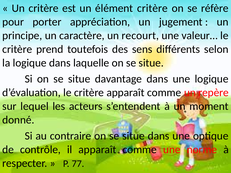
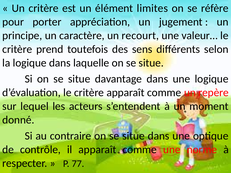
élément critère: critère -> limites (152, 8)
